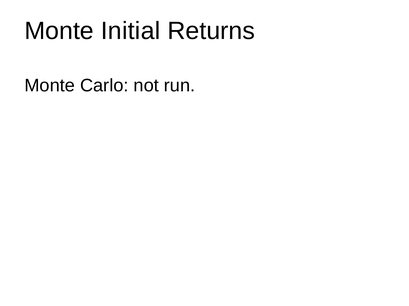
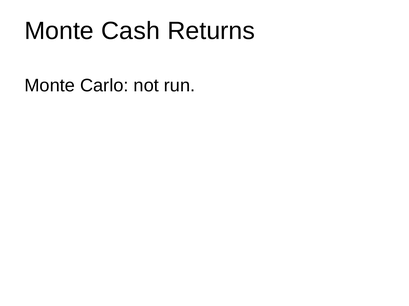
Initial: Initial -> Cash (131, 31)
